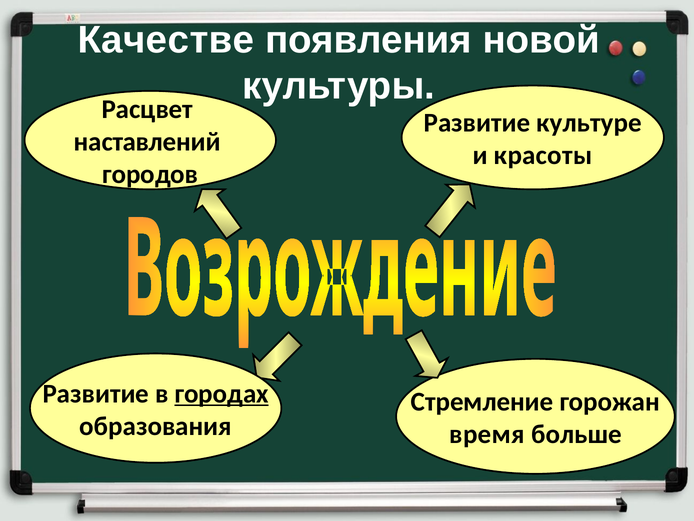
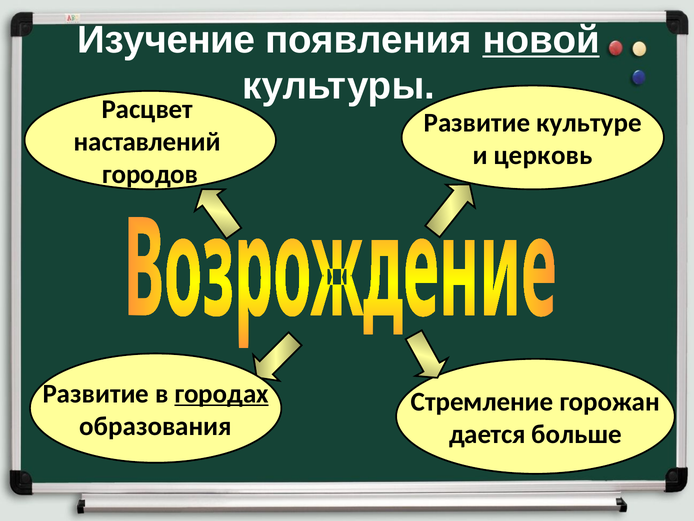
Качестве: Качестве -> Изучение (166, 40)
новой underline: none -> present (541, 40)
красоты: красоты -> церковь (543, 155)
время: время -> дается (487, 434)
